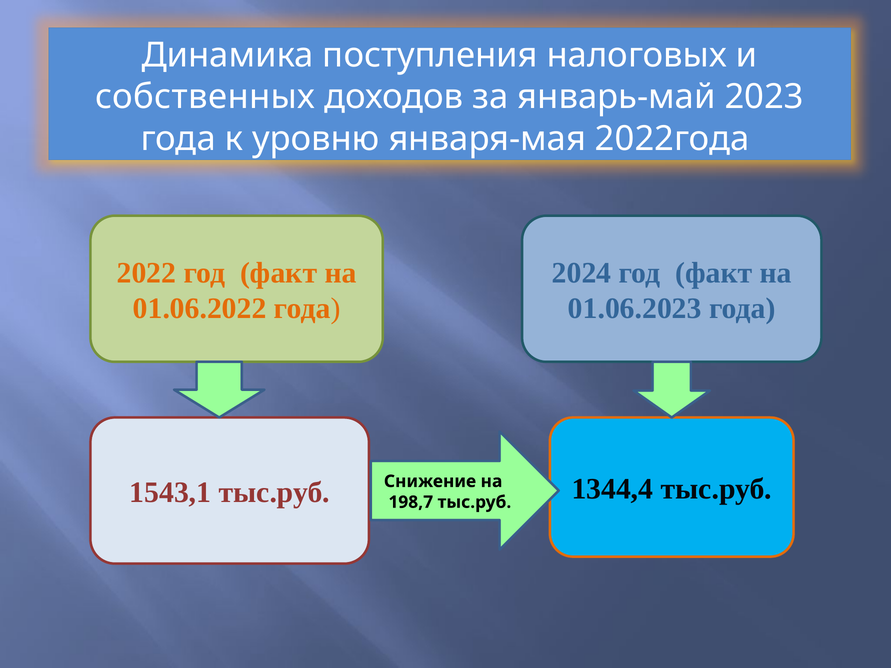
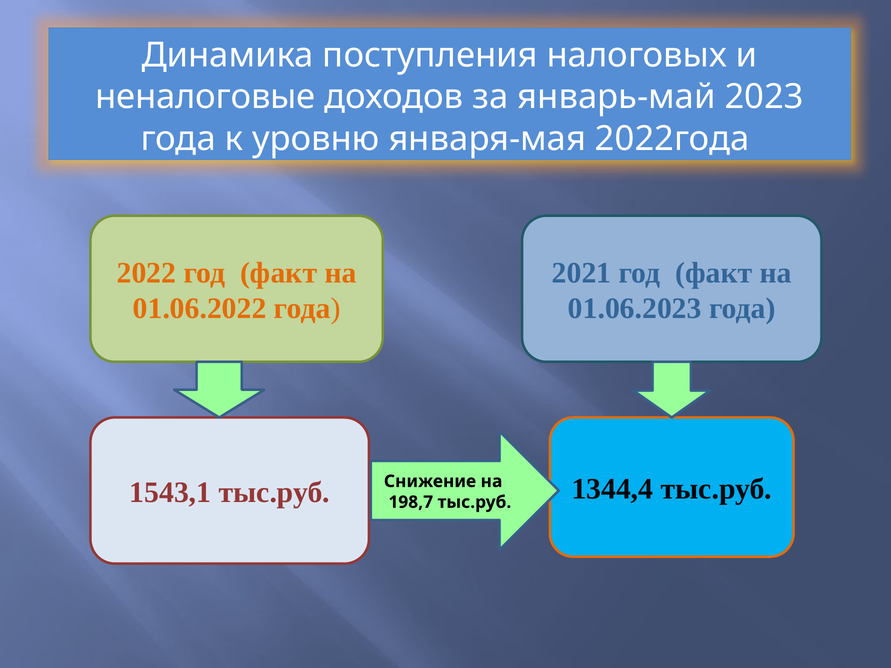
собственных: собственных -> неналоговые (205, 97)
2024: 2024 -> 2021 (582, 273)
